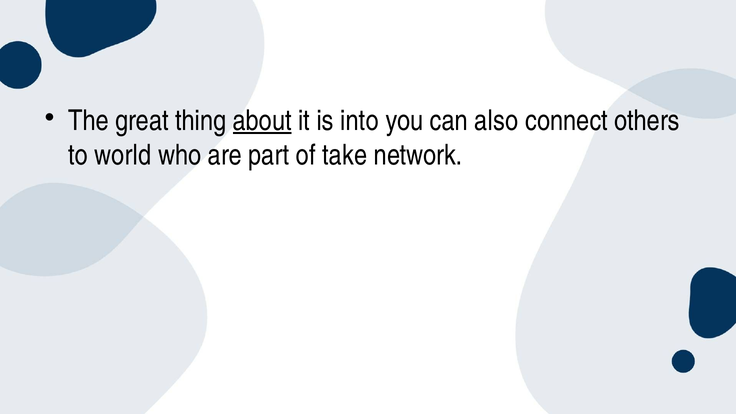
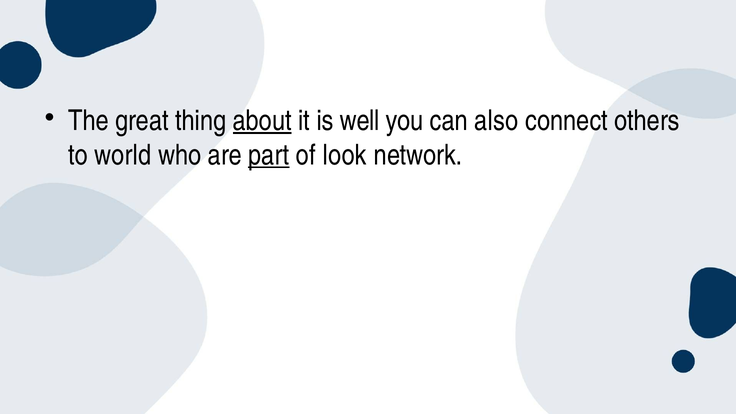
into: into -> well (360, 121)
part underline: none -> present (269, 155)
take: take -> look (345, 155)
